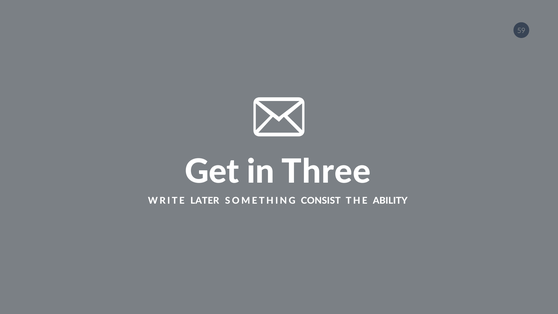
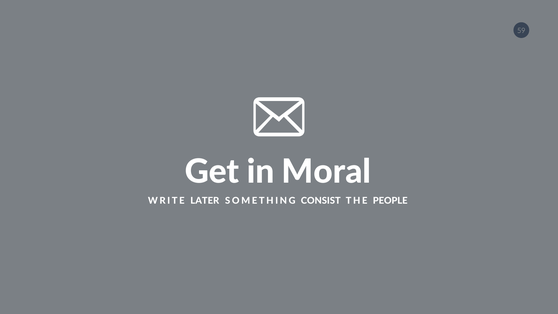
Three: Three -> Moral (326, 172)
ABILITY: ABILITY -> PEOPLE (390, 201)
